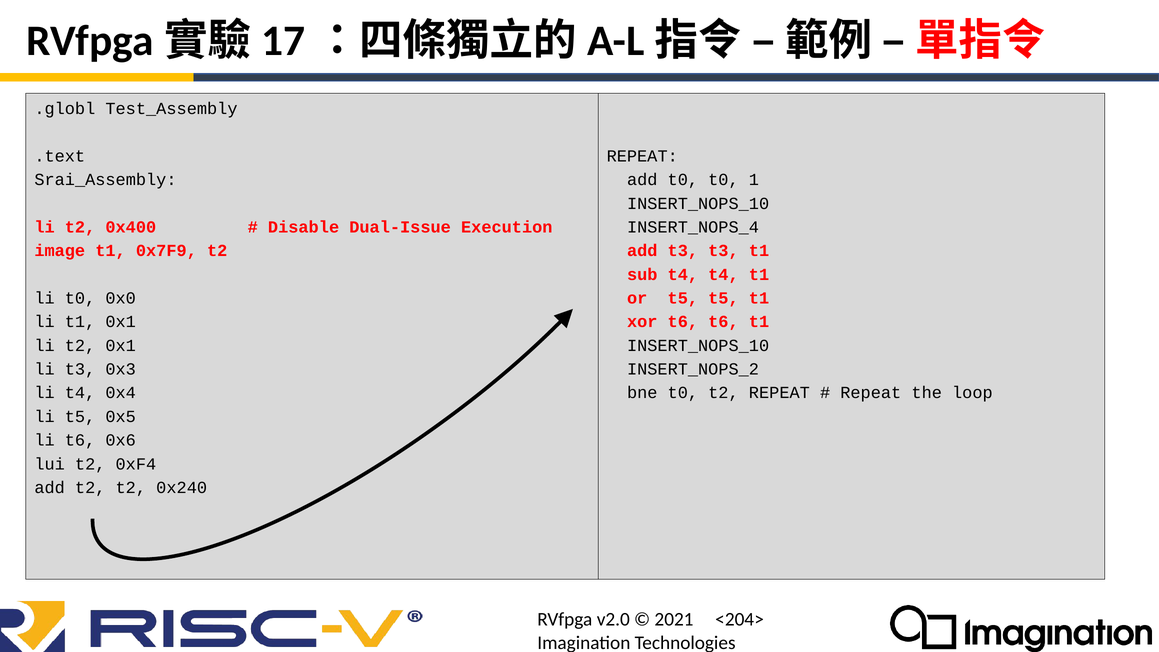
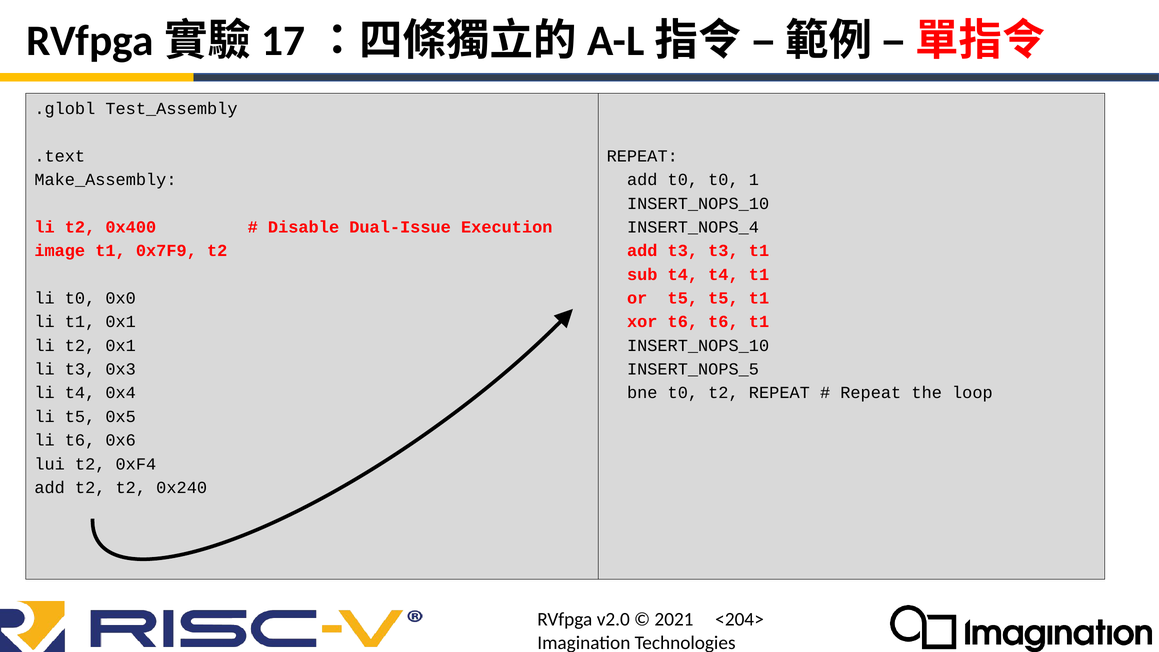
Srai_Assembly: Srai_Assembly -> Make_Assembly (105, 180)
INSERT_NOPS_2: INSERT_NOPS_2 -> INSERT_NOPS_5 (693, 369)
